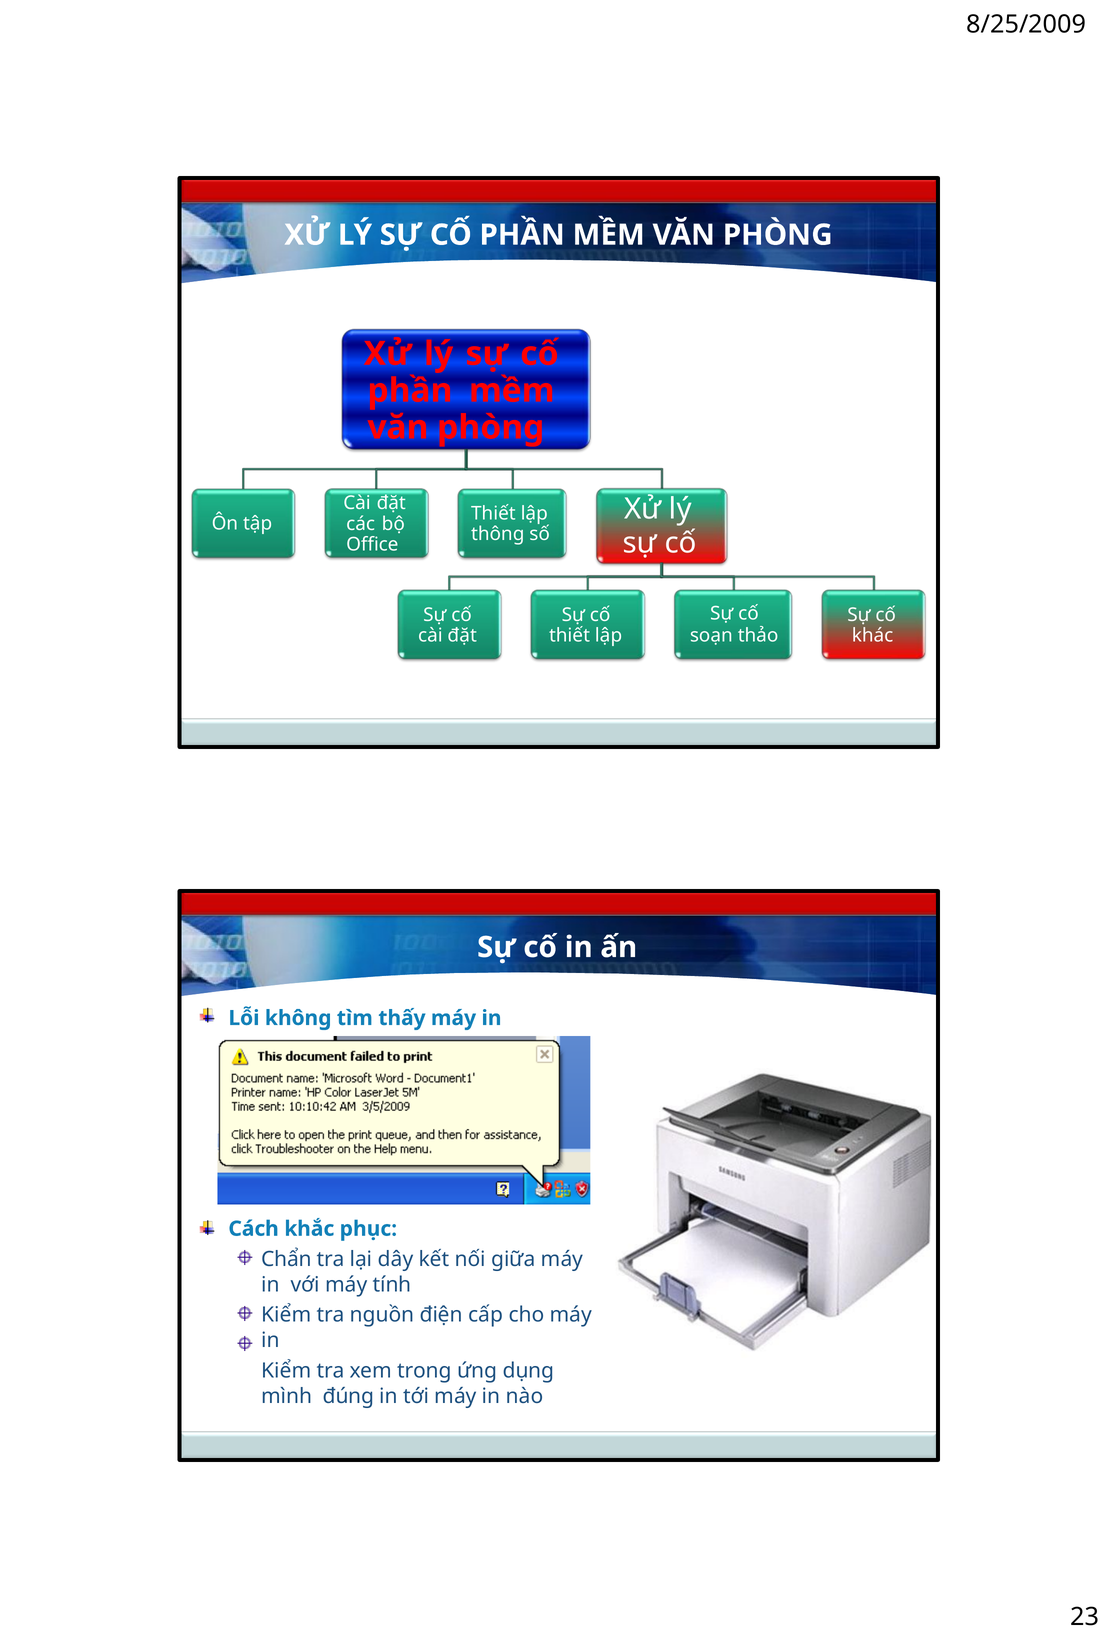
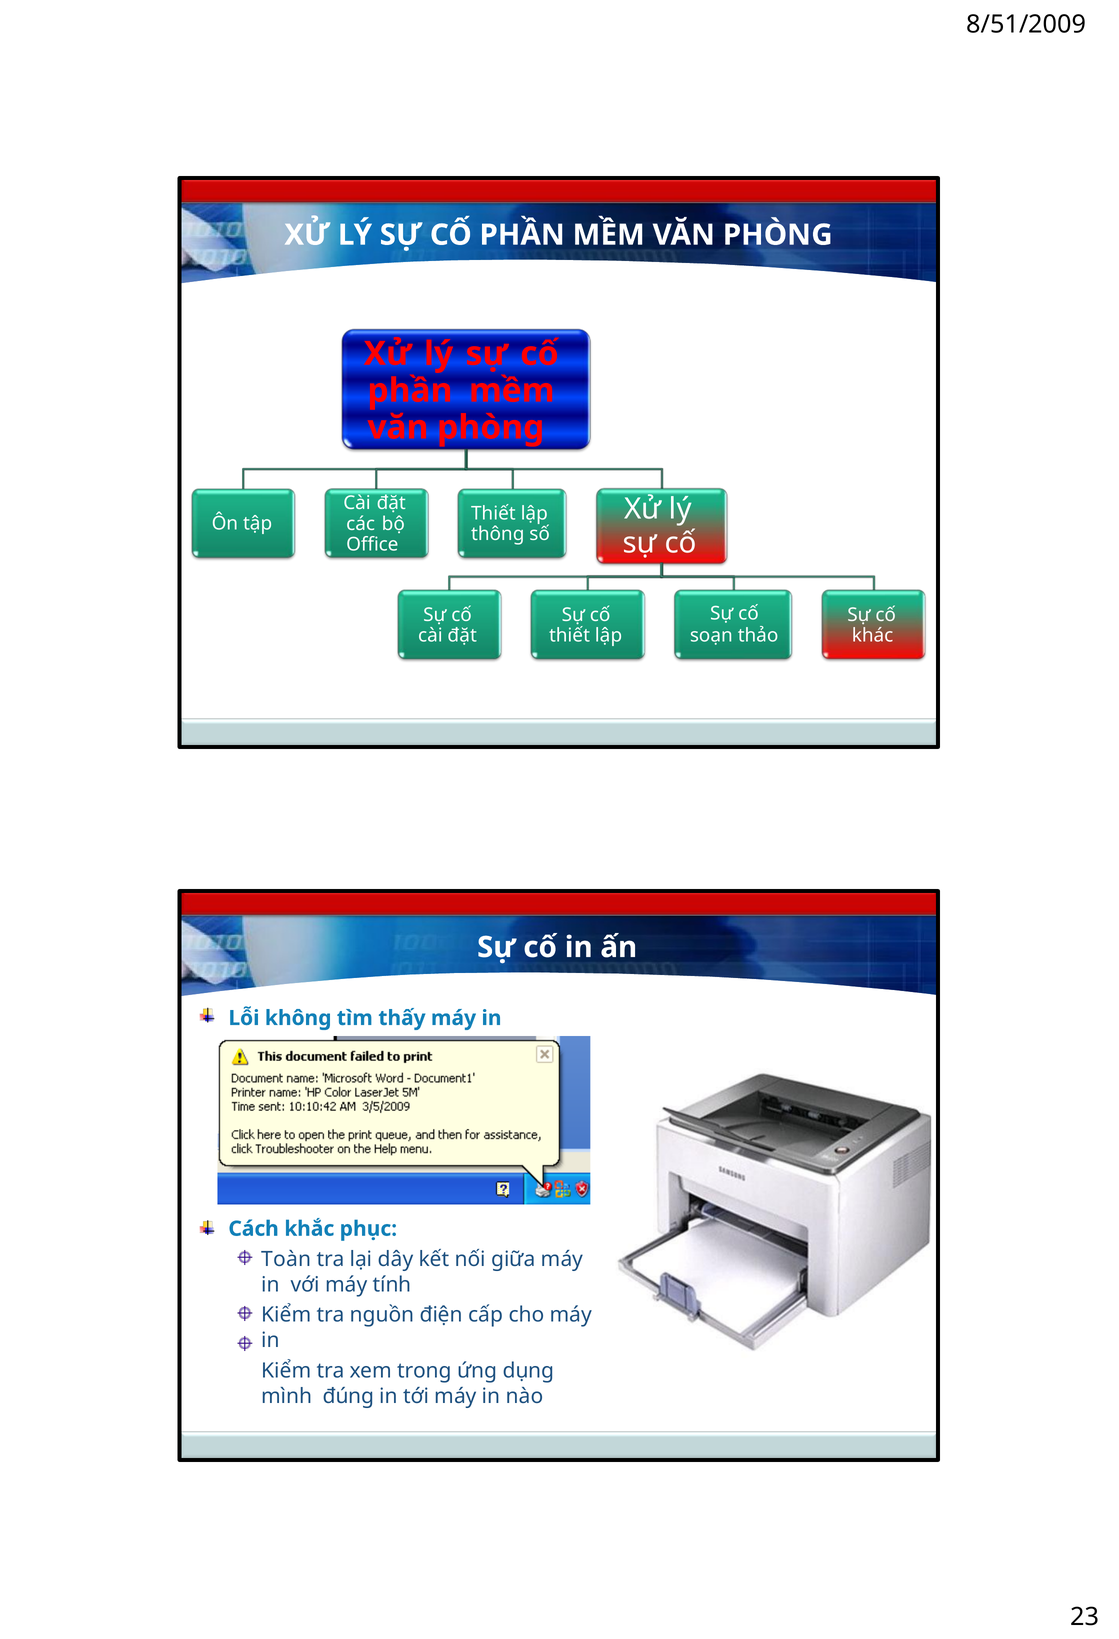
8/25/2009: 8/25/2009 -> 8/51/2009 (1026, 24)
Chẩn: Chẩn -> Toàn (286, 1259)
